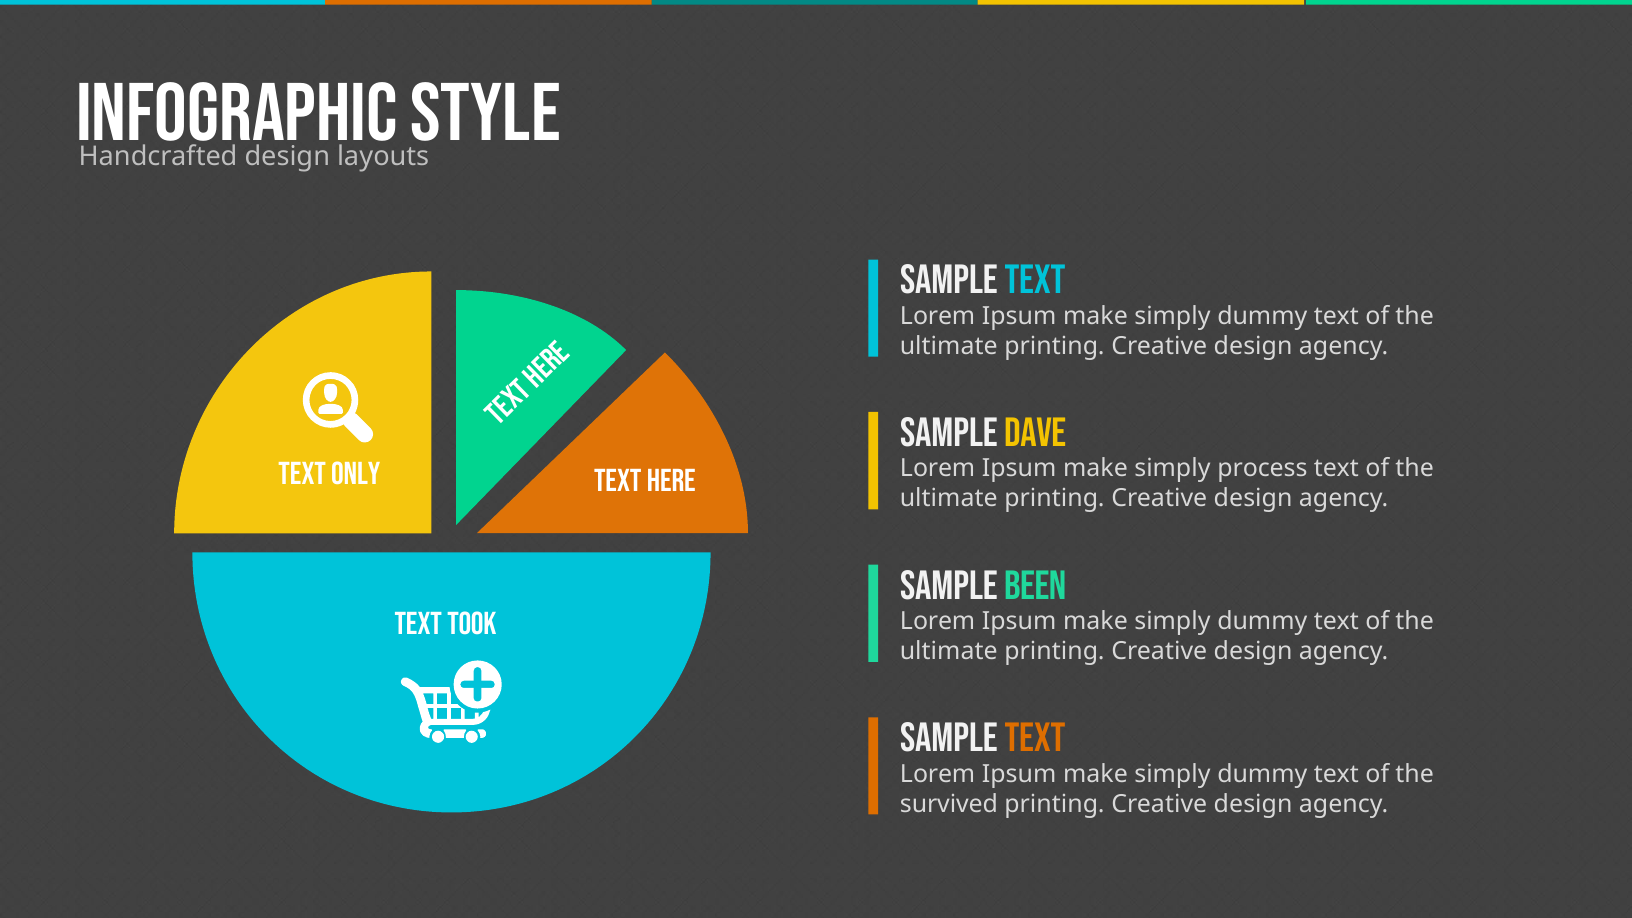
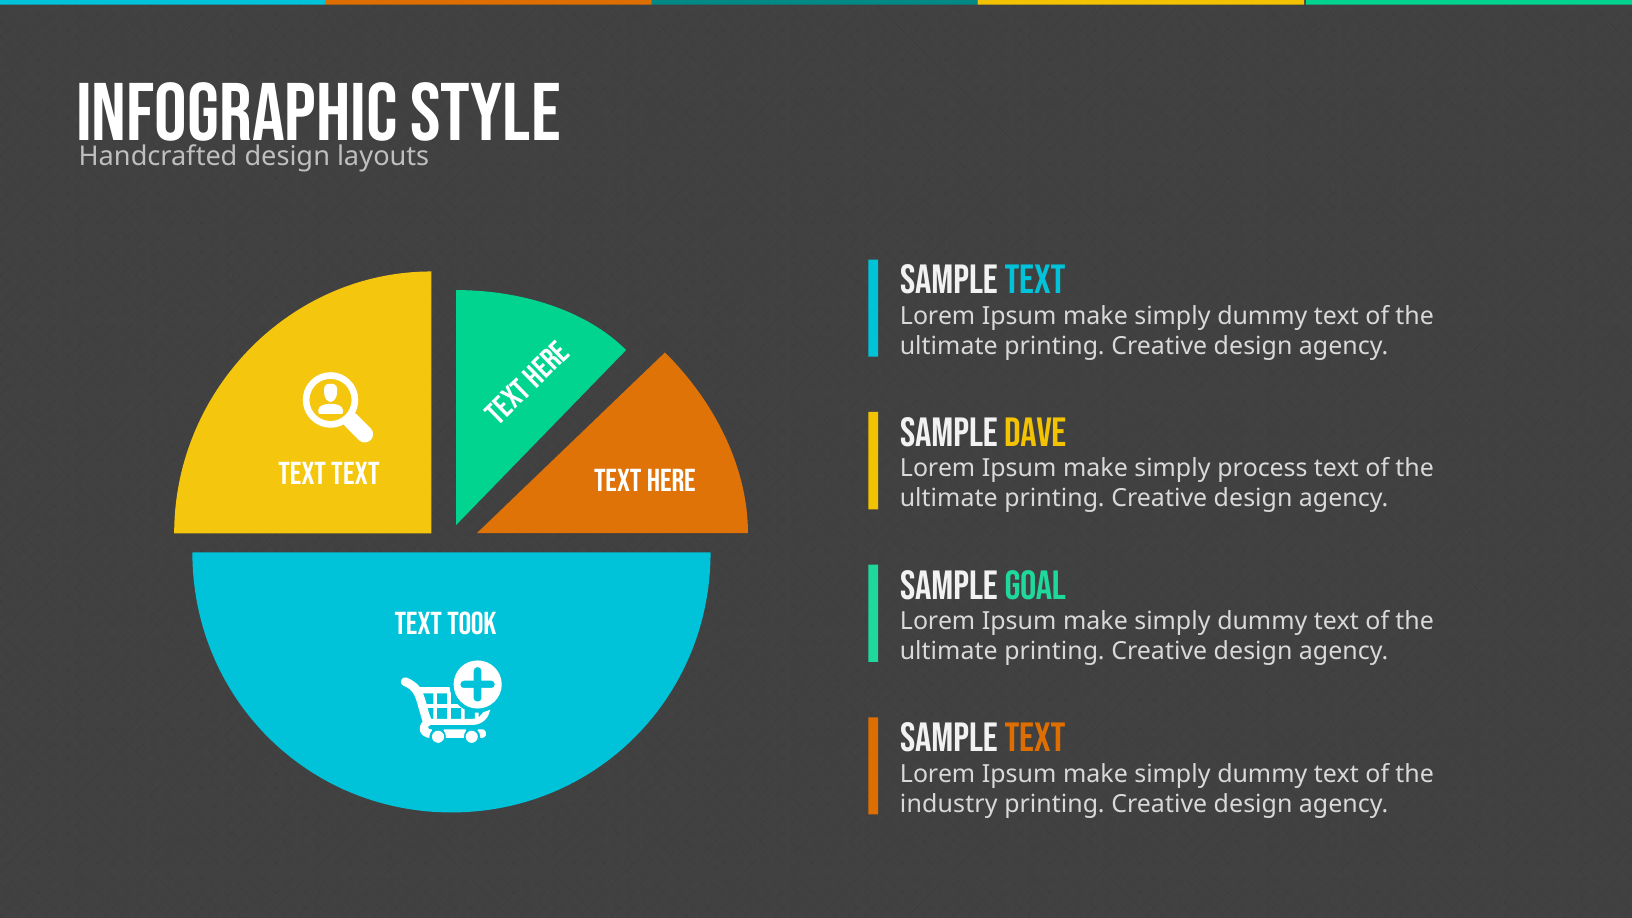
ONLY: ONLY -> TEXT (355, 474)
BEEN: BEEN -> GOAL (1035, 586)
survived: survived -> industry (949, 804)
